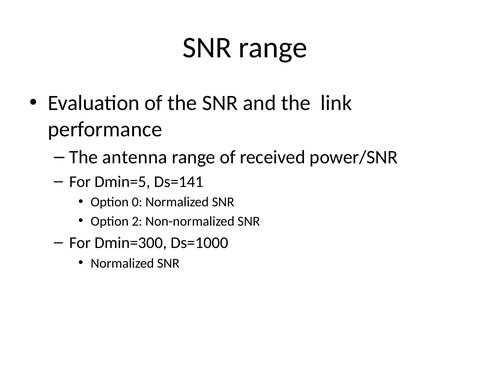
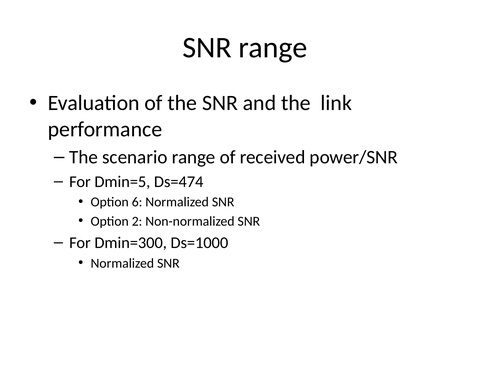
antenna: antenna -> scenario (135, 157)
Ds=141: Ds=141 -> Ds=474 (179, 181)
0: 0 -> 6 (137, 202)
